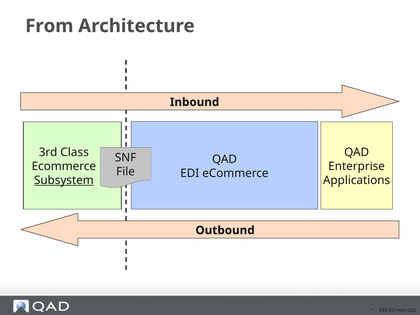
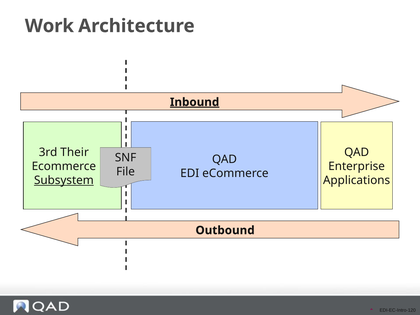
From: From -> Work (49, 26)
Inbound underline: none -> present (195, 102)
Class: Class -> Their (75, 152)
